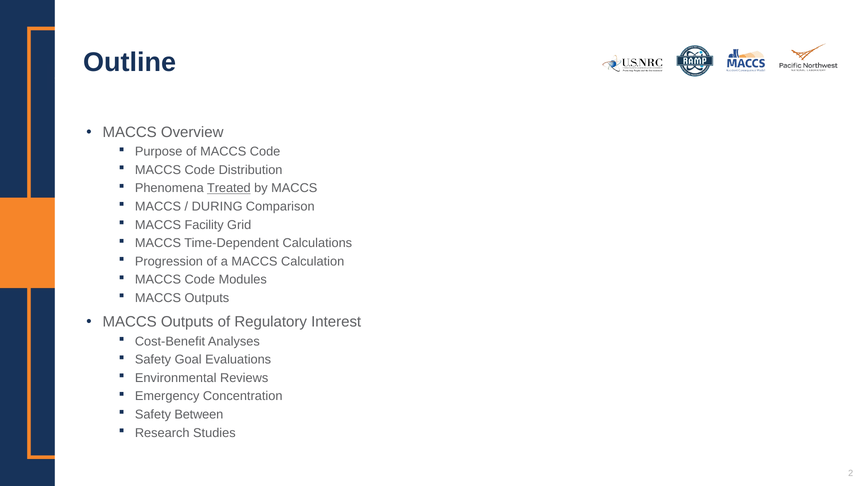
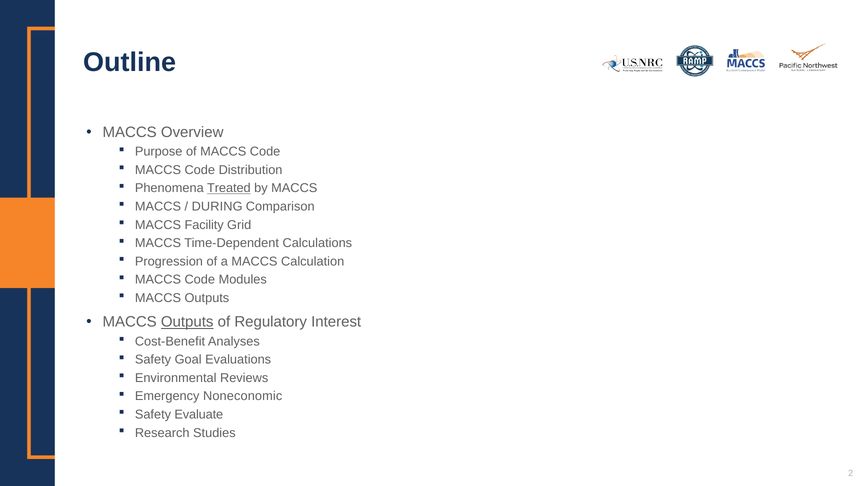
Outputs underline: none -> present (187, 322)
Concentration: Concentration -> Noneconomic (243, 396)
Between: Between -> Evaluate (199, 415)
